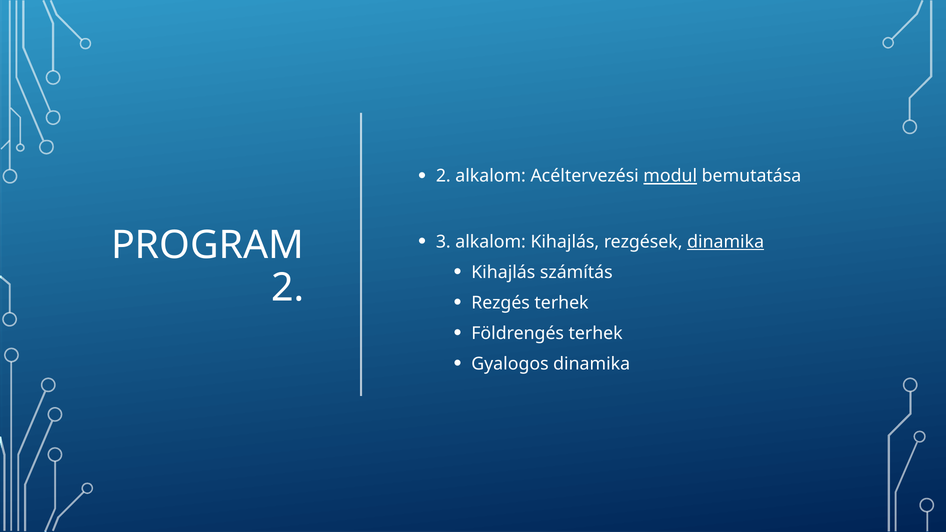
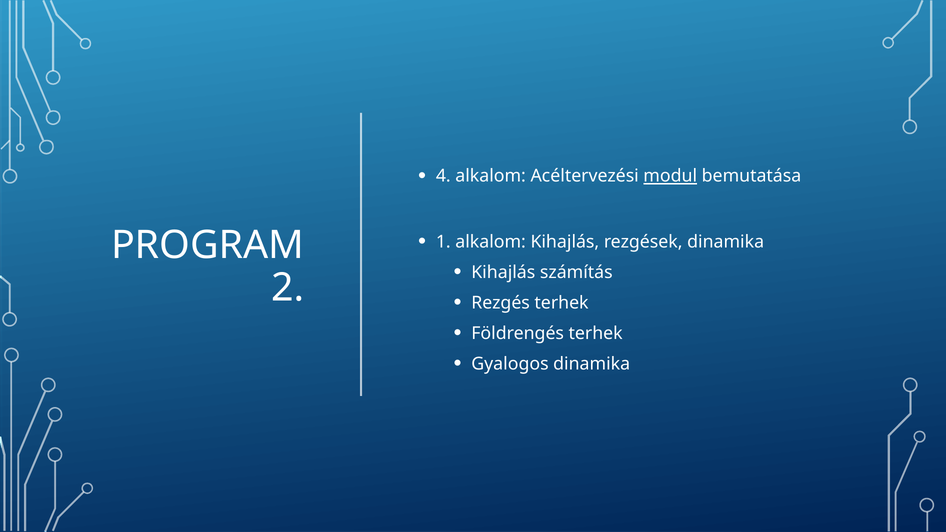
2: 2 -> 4 (443, 176)
3: 3 -> 1 (443, 242)
dinamika underline: present -> none (726, 242)
